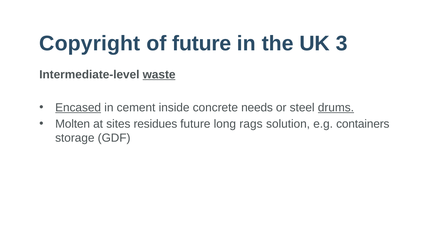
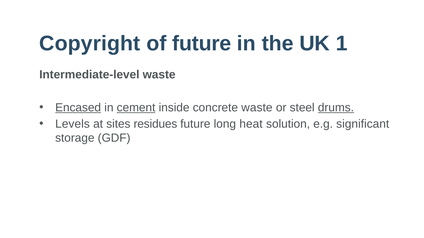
3: 3 -> 1 (342, 44)
waste underline: present -> none (159, 75)
cement underline: none -> present (136, 108)
concrete needs: needs -> waste (257, 108)
Molten: Molten -> Levels (72, 124)
rags: rags -> heat (251, 124)
containers: containers -> significant (363, 124)
